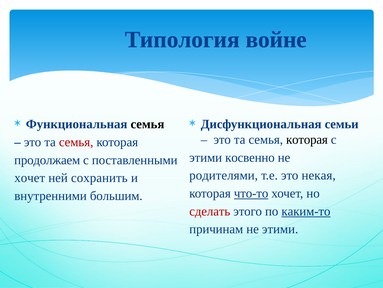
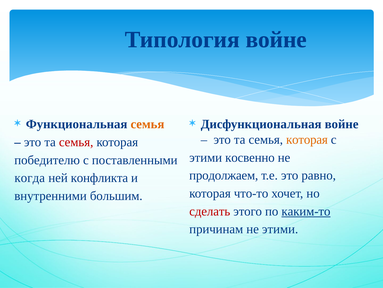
семья colour: black -> orange (147, 124)
Дисфункциональная семьи: семьи -> войне (342, 124)
которая colour: black -> orange (307, 139)
продолжаем: продолжаем -> победителю (47, 160)
родителями: родителями -> продолжаем (224, 175)
некая: некая -> равно (319, 175)
хочет: хочет -> когда (30, 178)
сохранить: сохранить -> конфликта (99, 178)
что-то underline: present -> none (251, 193)
